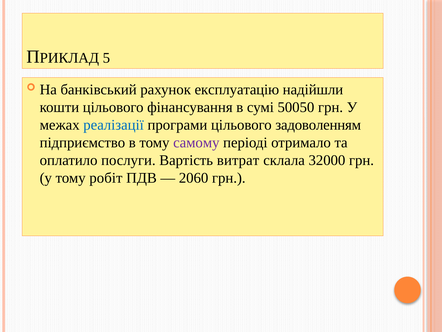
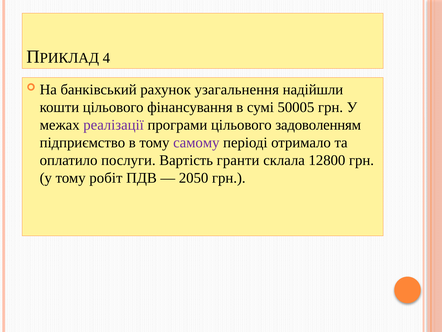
5: 5 -> 4 (106, 58)
експлуатацію: експлуатацію -> узагальнення (237, 89)
50050: 50050 -> 50005 (296, 107)
реалізації colour: blue -> purple (114, 125)
витрат: витрат -> гранти (238, 160)
32000: 32000 -> 12800 (327, 160)
2060: 2060 -> 2050 (194, 178)
